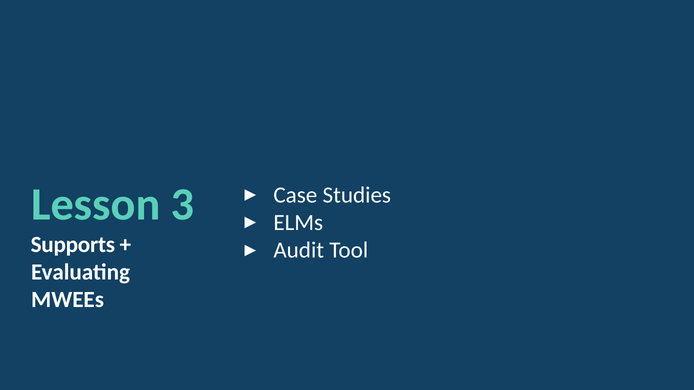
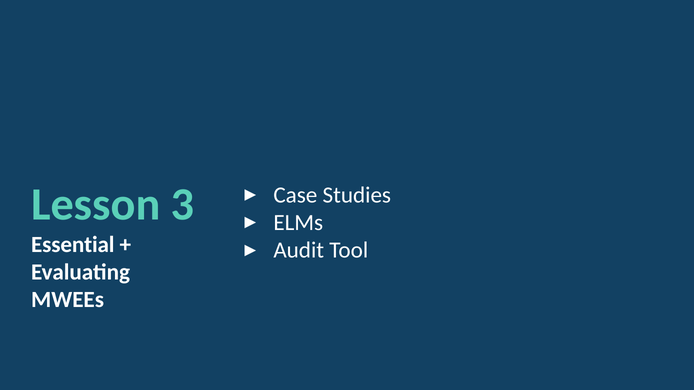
Supports: Supports -> Essential (73, 245)
